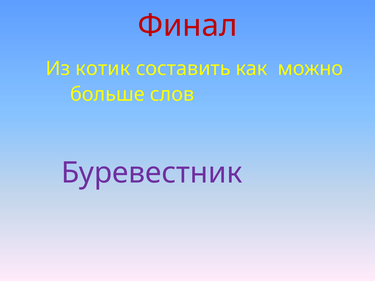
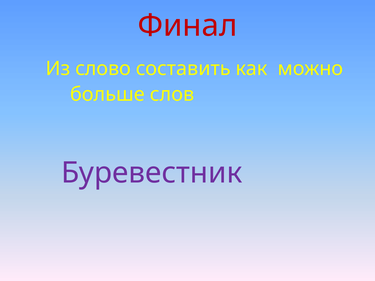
котик: котик -> слово (103, 69)
